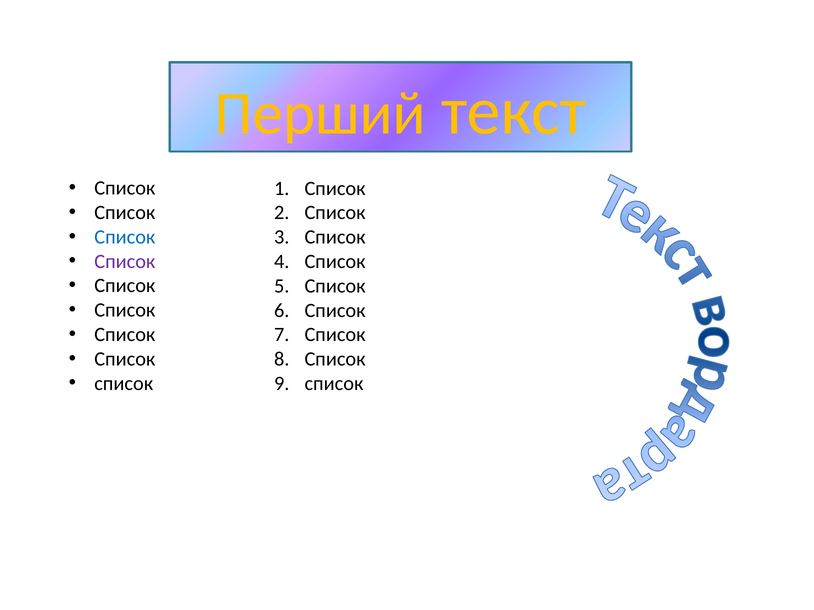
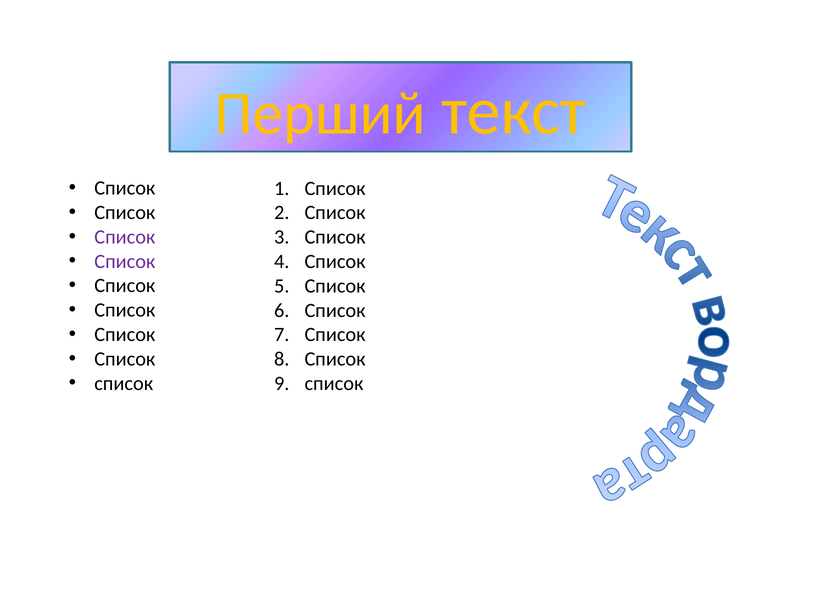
Список colour: blue -> purple (125, 237)
